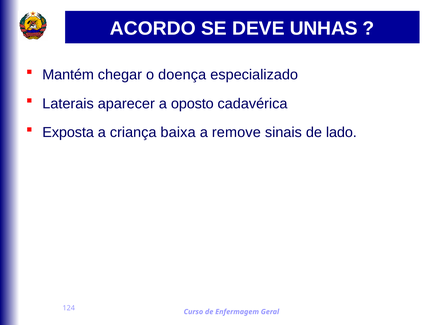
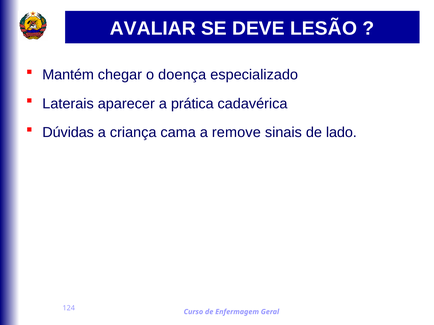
ACORDO: ACORDO -> AVALIAR (153, 28)
UNHAS: UNHAS -> LESÃO (324, 28)
oposto: oposto -> prática (192, 104)
Exposta: Exposta -> Dúvidas (68, 133)
baixa: baixa -> cama (178, 133)
